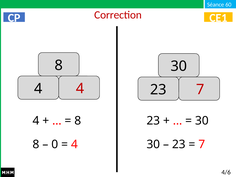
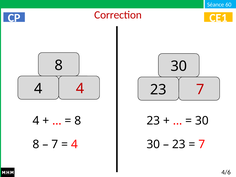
0: 0 -> 7 (55, 144)
